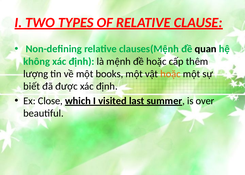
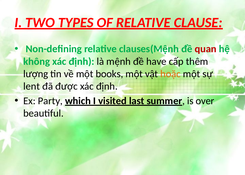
quan colour: black -> red (206, 49)
đề hoặc: hoặc -> have (156, 61)
biết: biết -> lent (32, 86)
Close: Close -> Party (50, 101)
